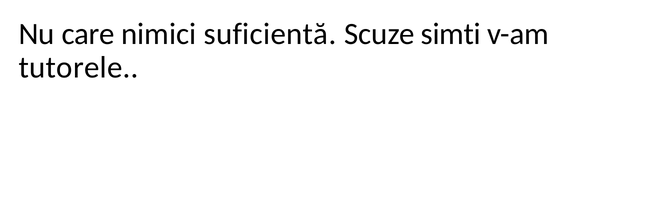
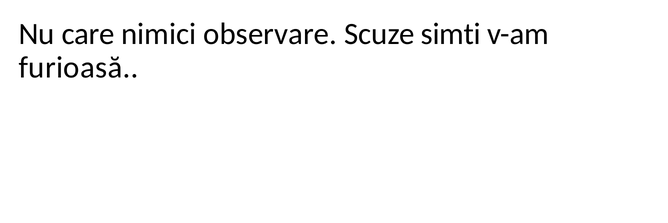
suficientă: suficientă -> observare (270, 34)
tutorele: tutorele -> furioasă (79, 67)
